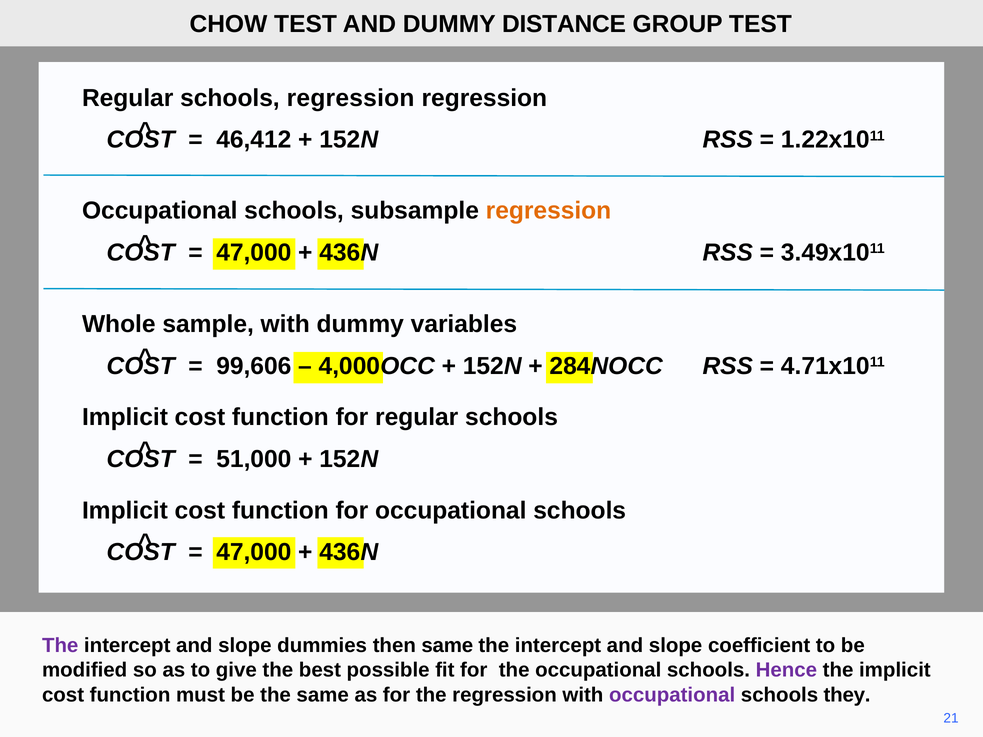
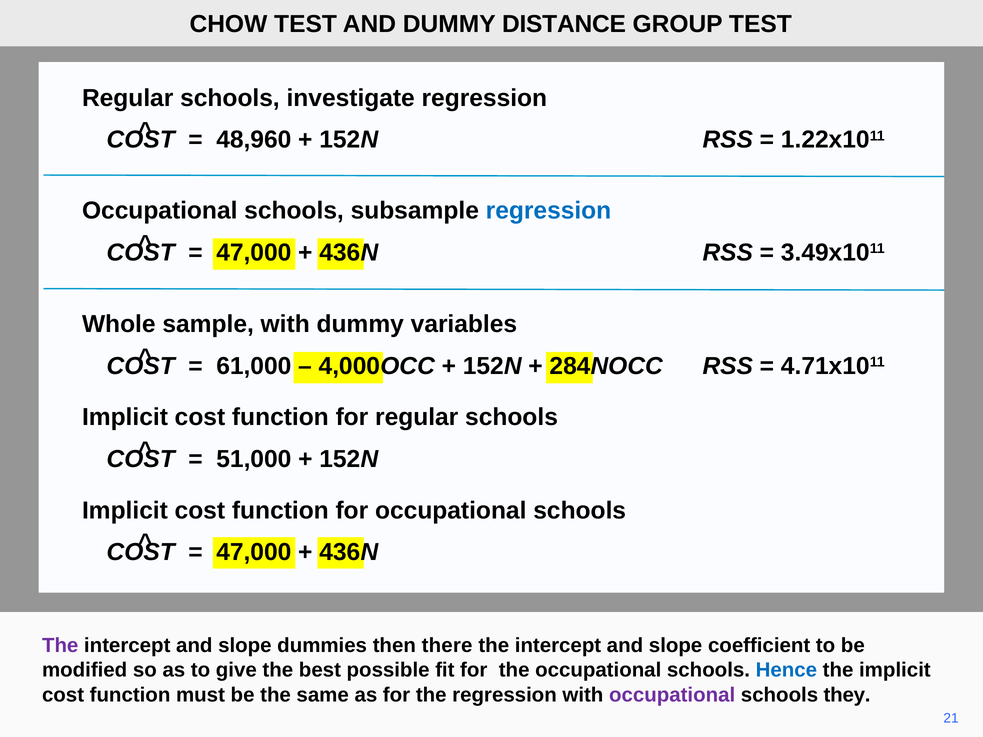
schools regression: regression -> investigate (351, 98)
46,412: 46,412 -> 48,960 (254, 140)
regression colour: orange -> blue (548, 211)
99,606: 99,606 -> 61,000 (254, 366)
then same: same -> there (447, 646)
Hence colour: purple -> blue (786, 670)
